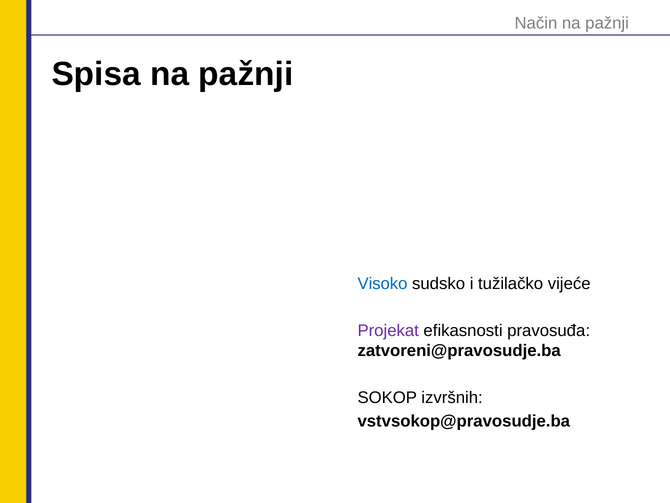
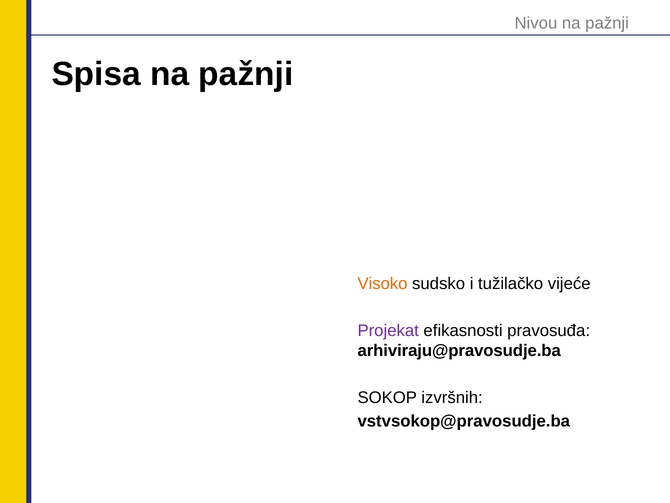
Način: Način -> Nivou (536, 23)
Visoko colour: blue -> orange (383, 283)
zatvoreni@pravosudje.ba: zatvoreni@pravosudje.ba -> arhiviraju@pravosudje.ba (459, 350)
